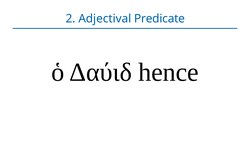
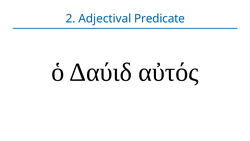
hence: hence -> αὐτός (169, 72)
